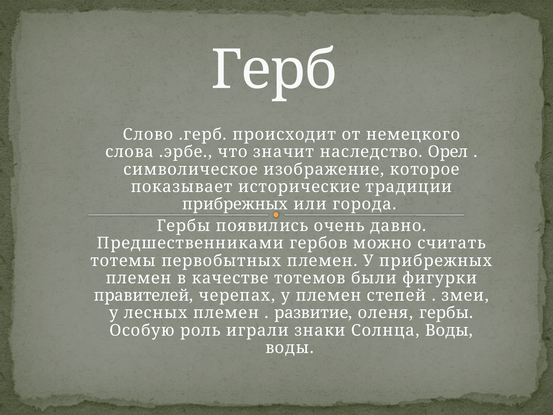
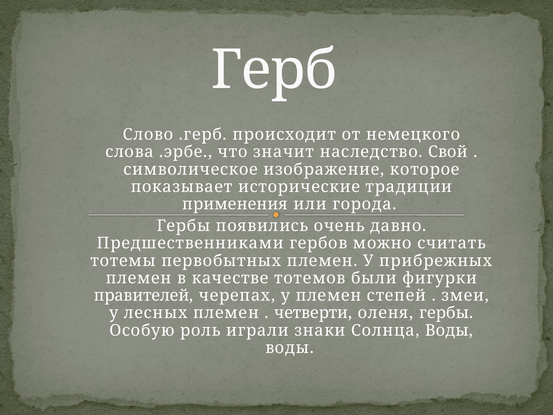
Орел: Орел -> Свой (448, 152)
прибрежных: прибрежных -> применения (235, 204)
развитие: развитие -> четверти (313, 313)
